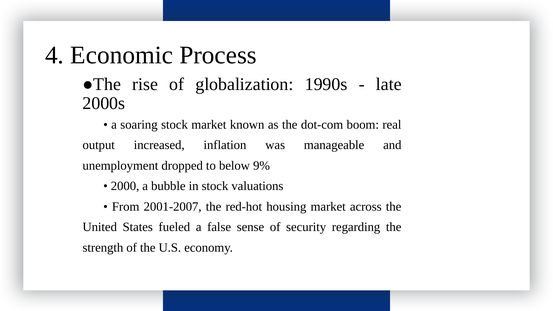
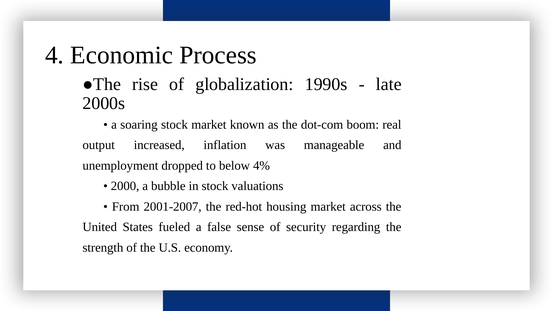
9%: 9% -> 4% (262, 166)
